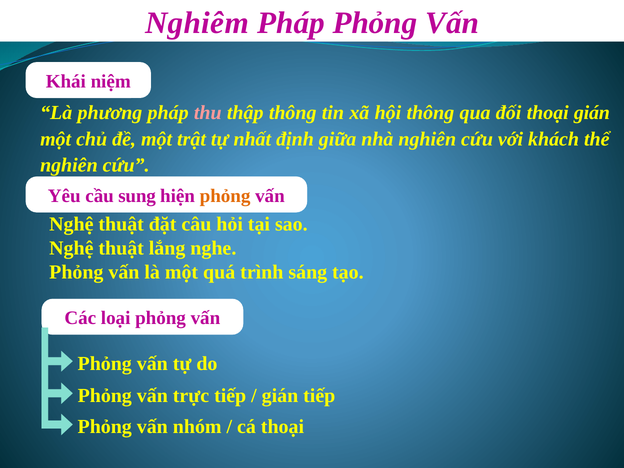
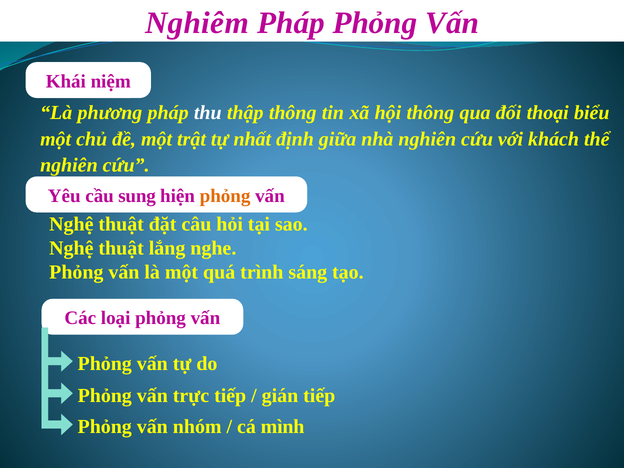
thu colour: pink -> white (208, 113)
thoại gián: gián -> biểu (592, 113)
cá thoại: thoại -> mình (283, 427)
